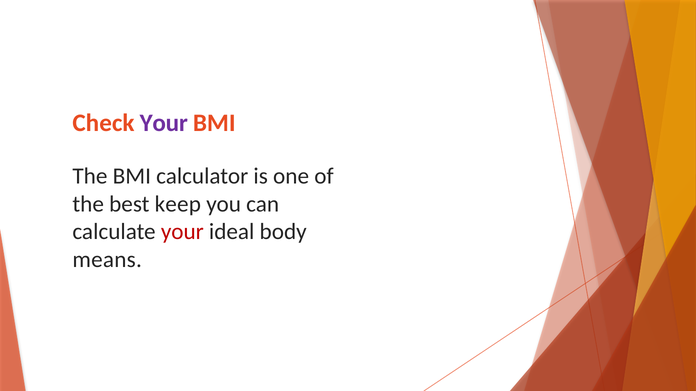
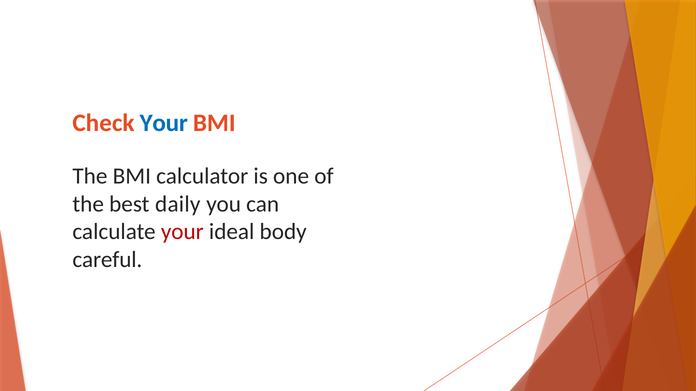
Your colour: purple -> blue (164, 123)
keep: keep -> daily (178, 204)
means: means -> careful (107, 260)
